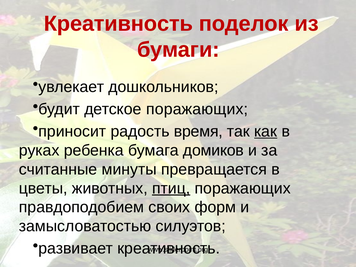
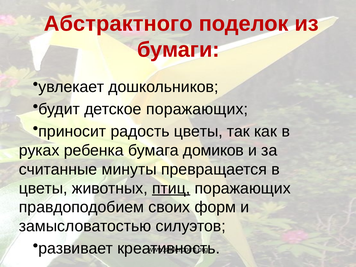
Креативность: Креативность -> Абстрактного (118, 24)
радость время: время -> цветы (198, 131)
как underline: present -> none (266, 131)
